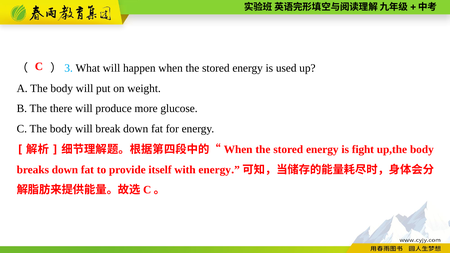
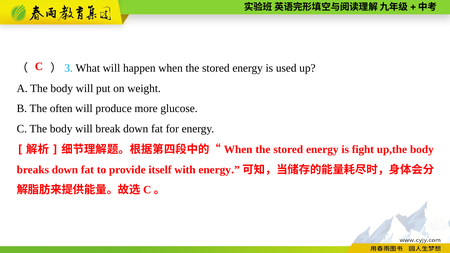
there: there -> often (61, 109)
